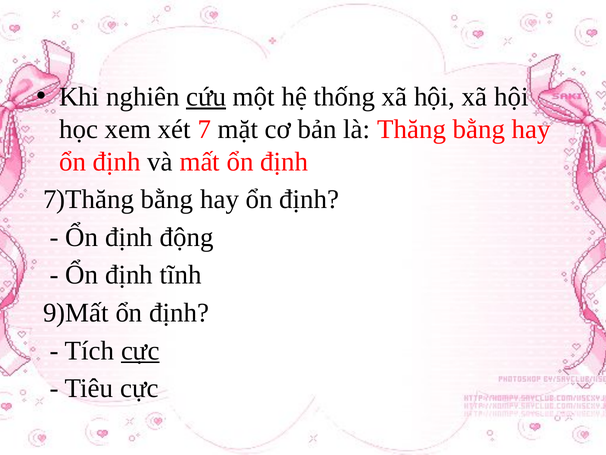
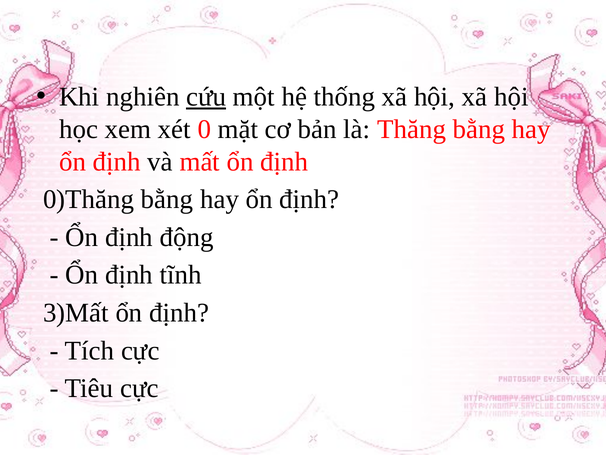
7: 7 -> 0 (204, 129)
7)Thăng: 7)Thăng -> 0)Thăng (89, 199)
9)Mất: 9)Mất -> 3)Mất (76, 313)
cực underline: present -> none (140, 350)
